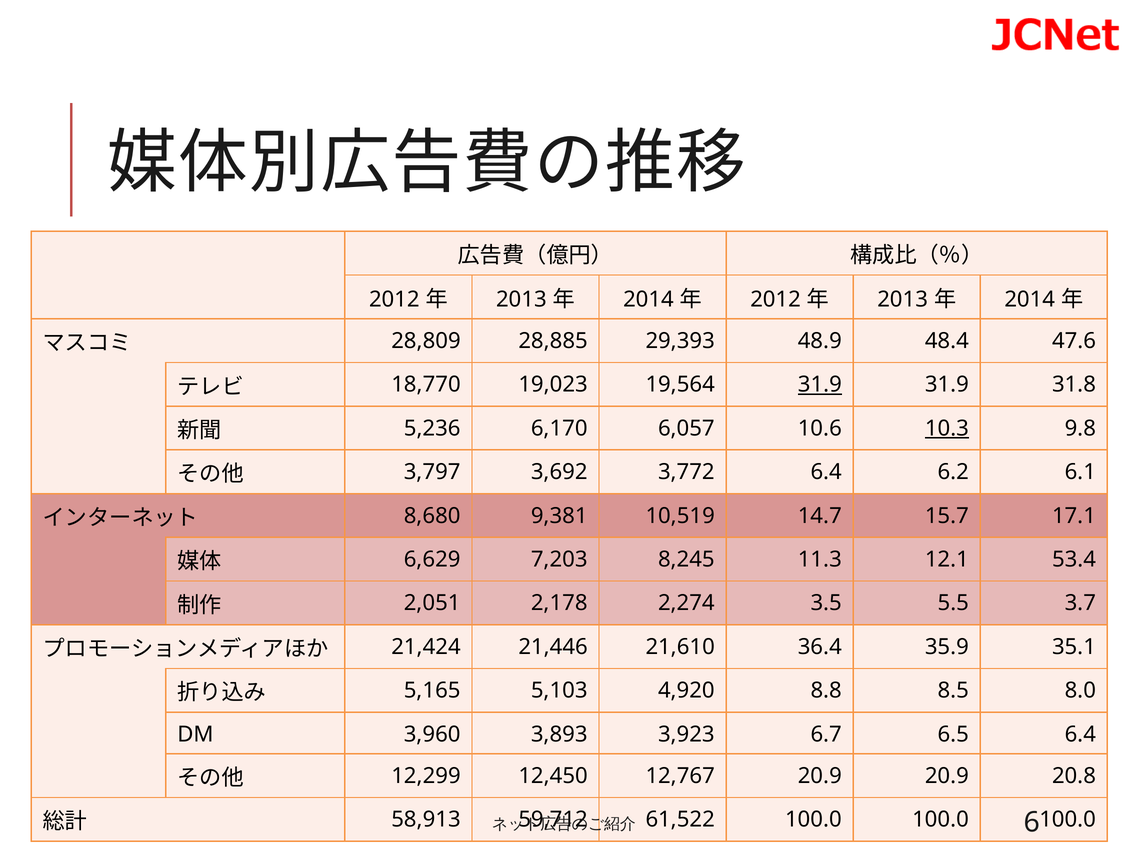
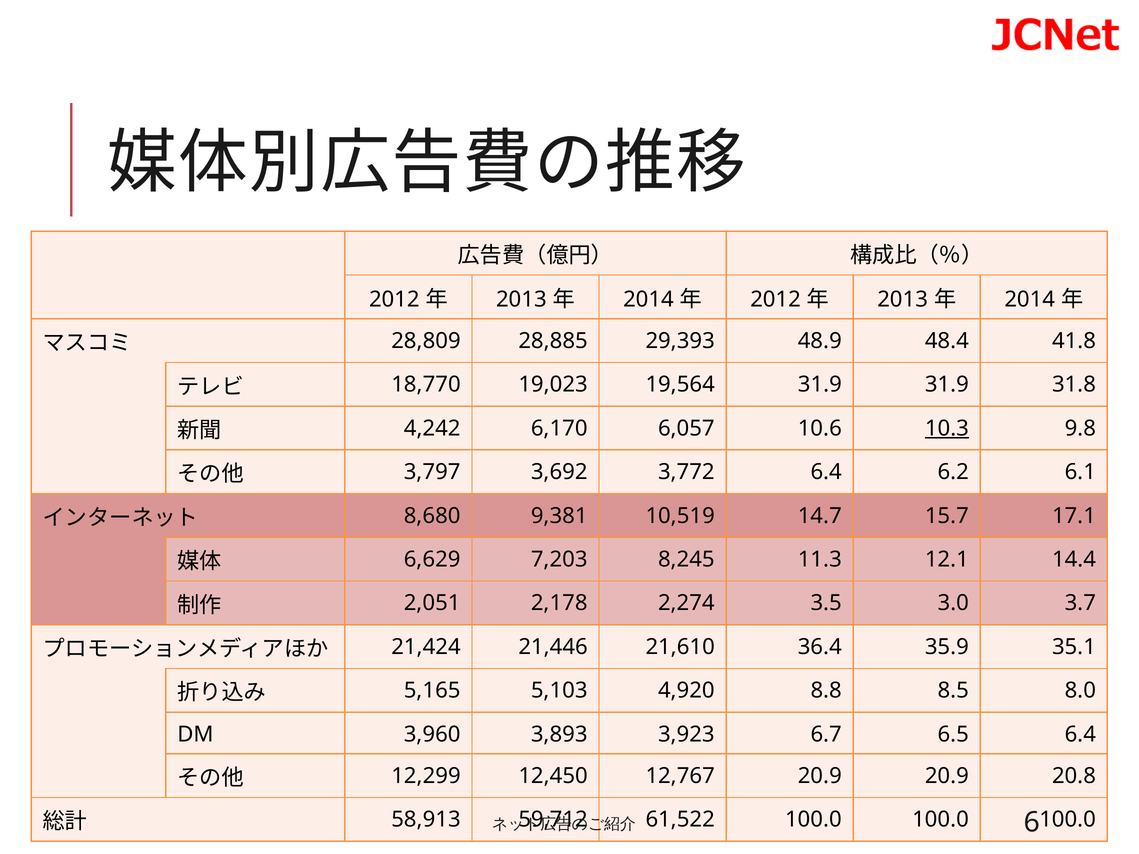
47.6: 47.6 -> 41.8 (1074, 341)
31.9 underline: present -> none (820, 385)
5,236: 5,236 -> 4,242 (432, 428)
53.4: 53.4 -> 14.4 (1074, 560)
5.5: 5.5 -> 3.0 (953, 603)
